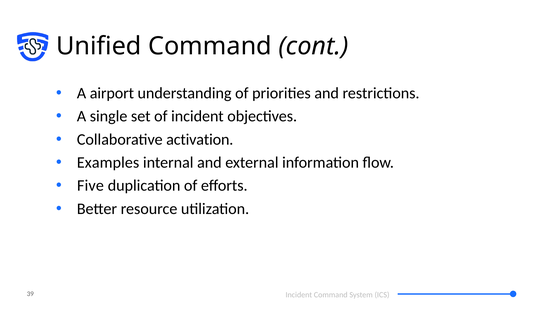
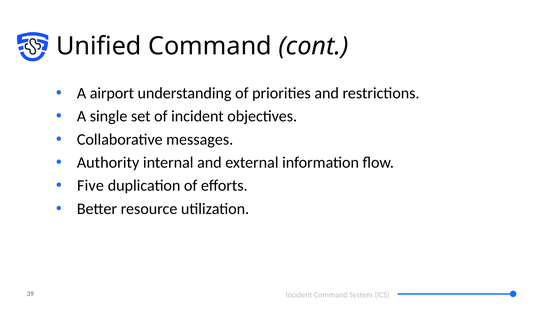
activation: activation -> messages (200, 139)
Examples: Examples -> Authority (108, 162)
